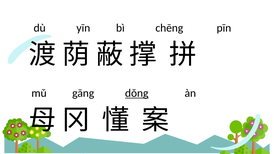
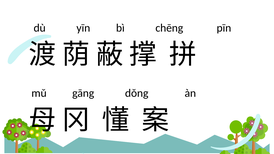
dǒng underline: present -> none (137, 93)
